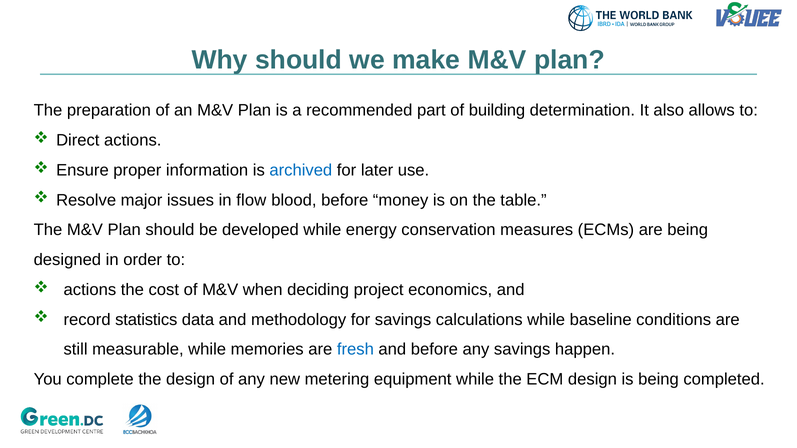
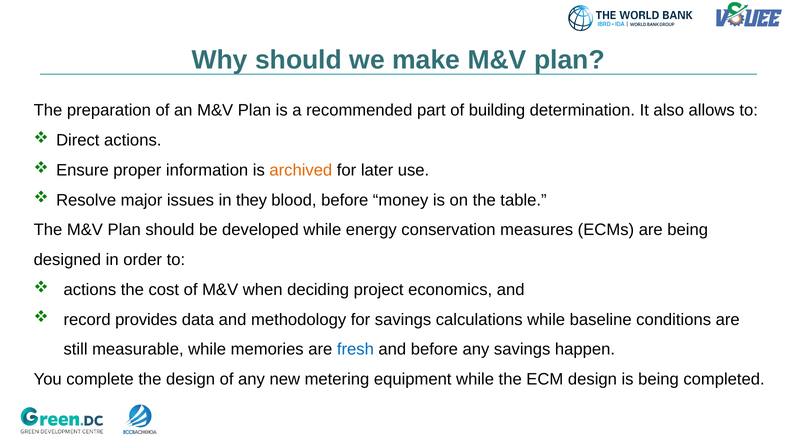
archived colour: blue -> orange (301, 170)
flow: flow -> they (252, 200)
statistics: statistics -> provides (146, 320)
